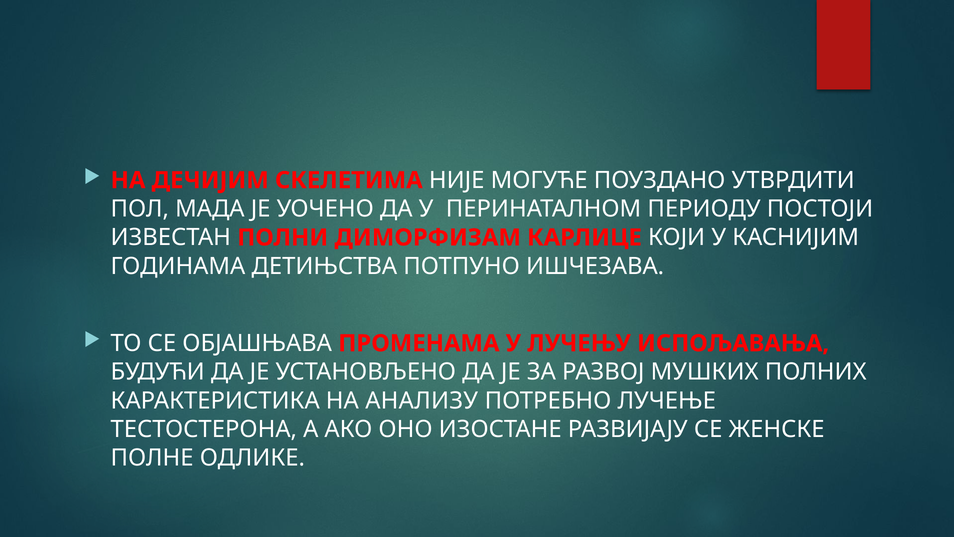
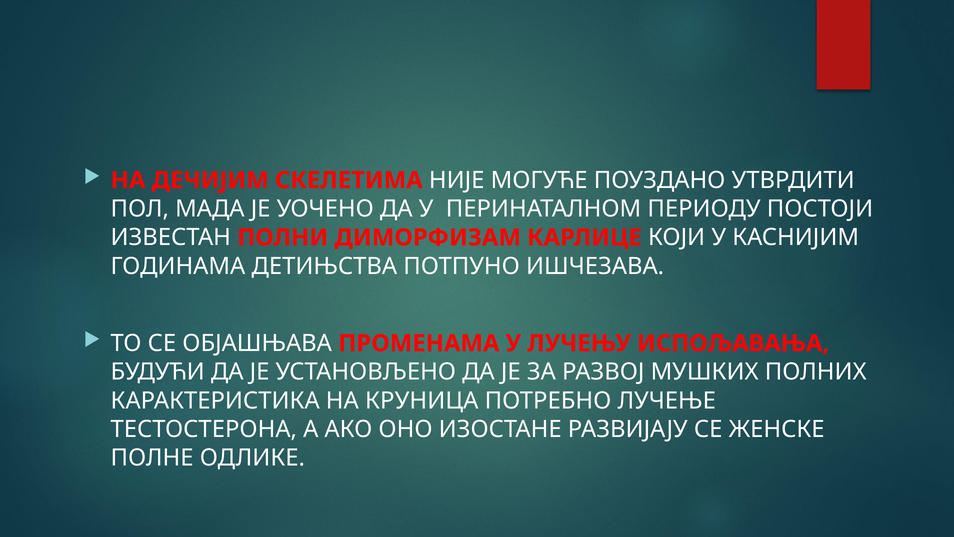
АНАЛИЗУ: АНАЛИЗУ -> КРУНИЦА (422, 400)
